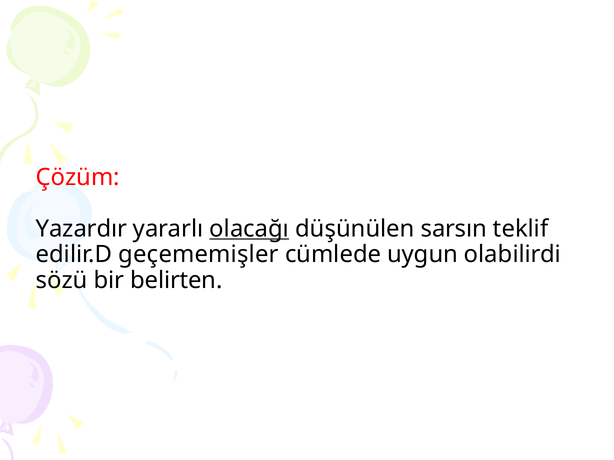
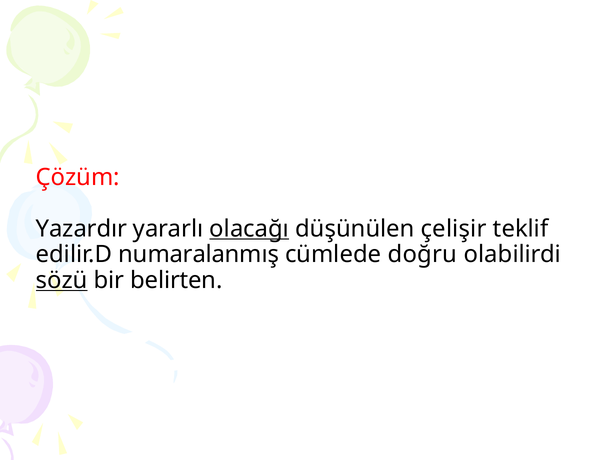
sarsın: sarsın -> çelişir (454, 229)
geçememişler: geçememişler -> numaralanmış (199, 255)
uygun: uygun -> doğru (422, 255)
sözü underline: none -> present (62, 281)
